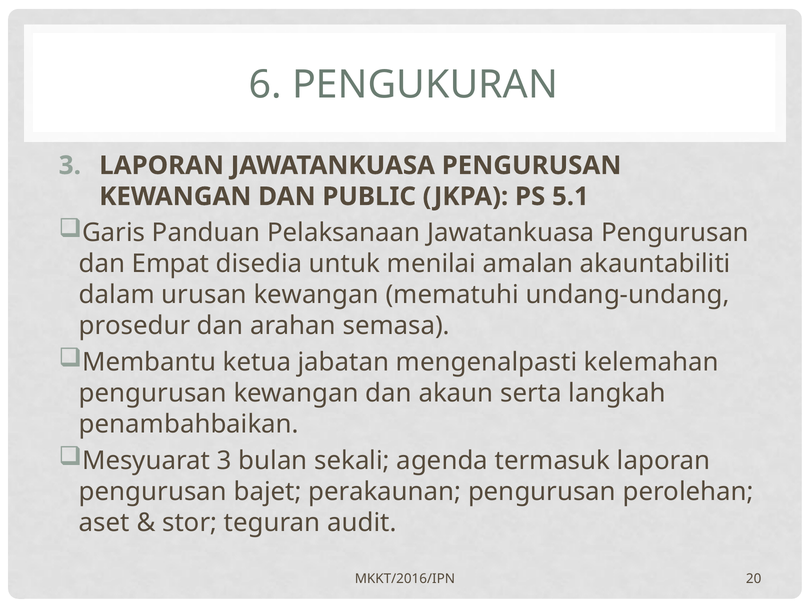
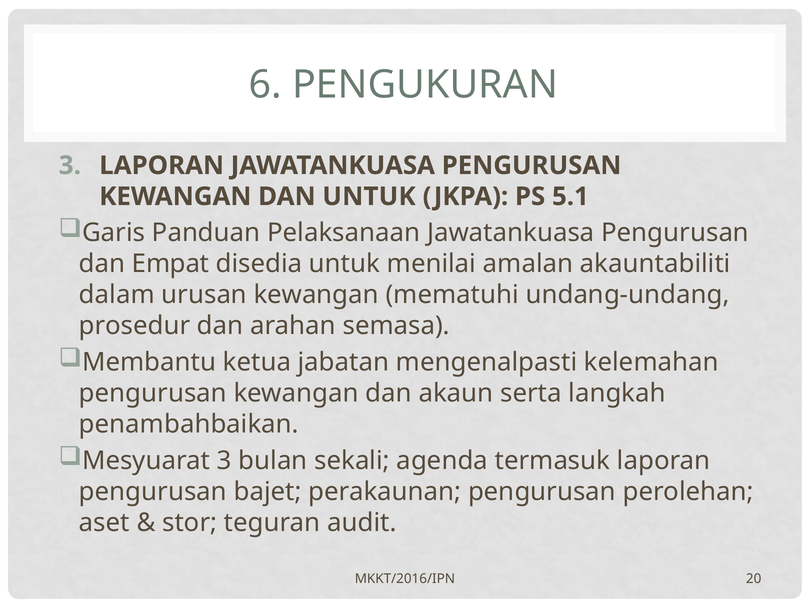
DAN PUBLIC: PUBLIC -> UNTUK (369, 197)
